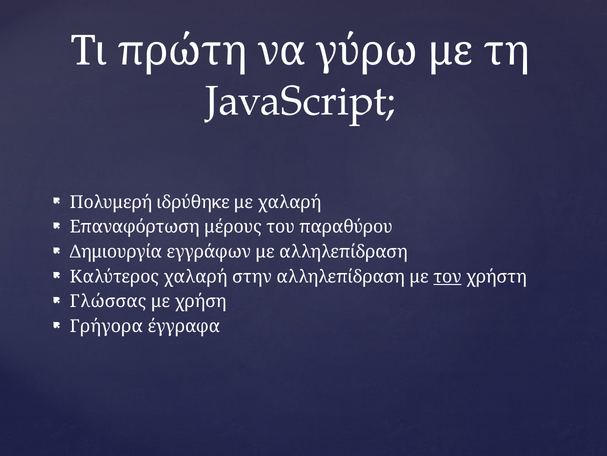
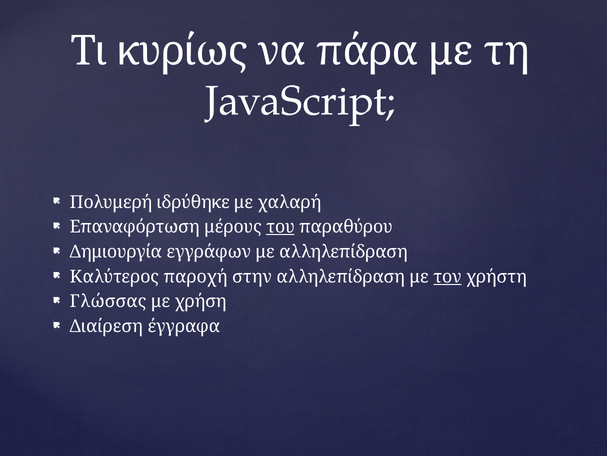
πρώτη: πρώτη -> κυρίως (183, 51)
γύρω: γύρω -> πάρα (367, 51)
του underline: none -> present (280, 227)
Καλύτερος χαλαρή: χαλαρή -> παροχή (196, 276)
Γρήγορα: Γρήγορα -> Διαίρεση (106, 326)
